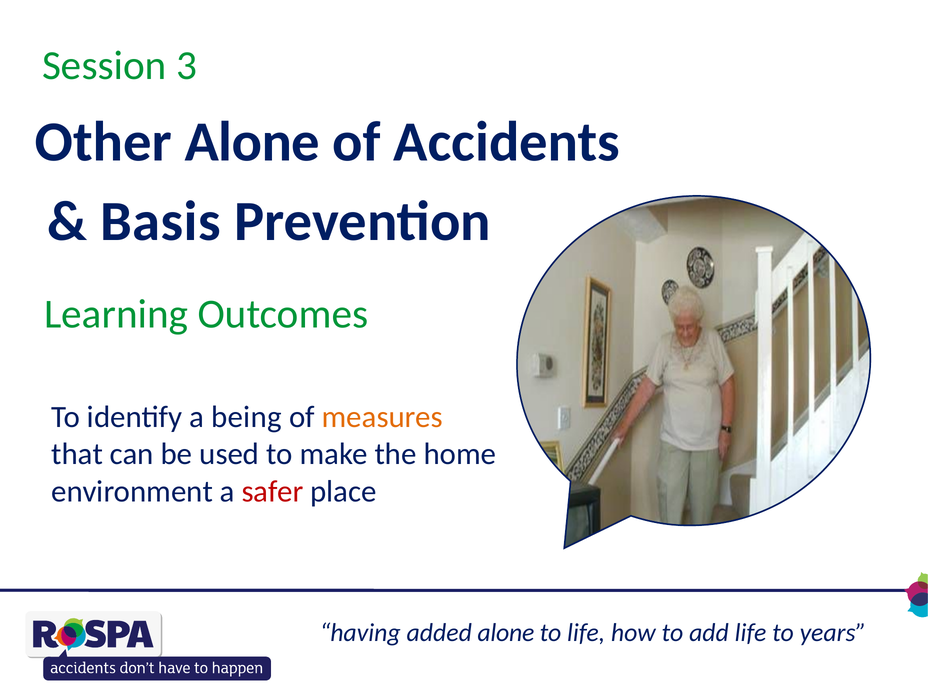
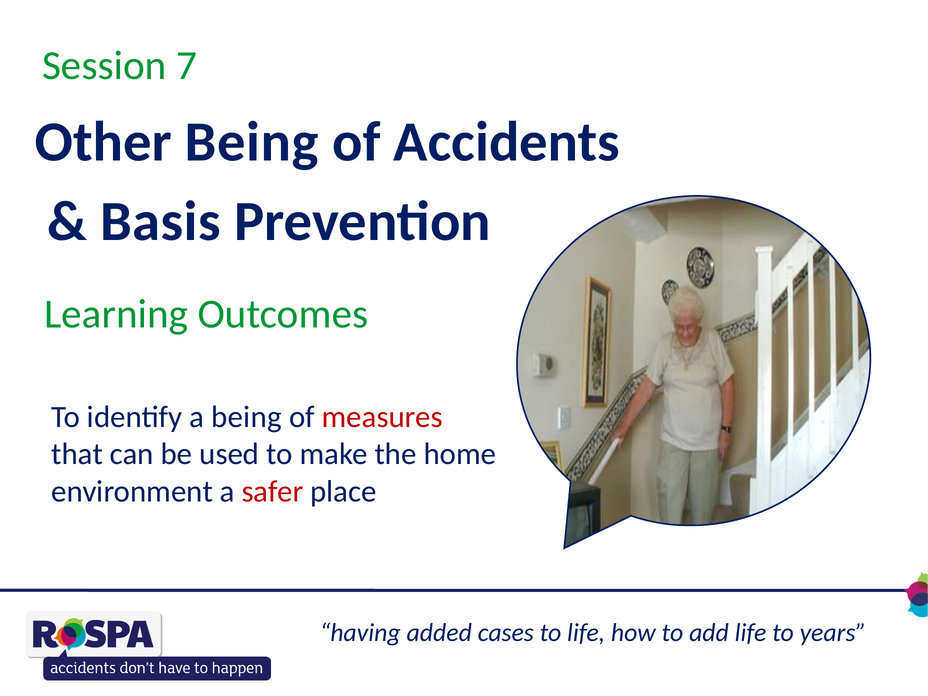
3: 3 -> 7 (186, 66)
Other Alone: Alone -> Being (252, 142)
measures colour: orange -> red (382, 417)
added alone: alone -> cases (506, 633)
